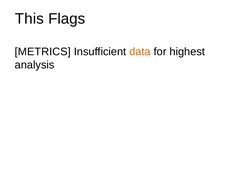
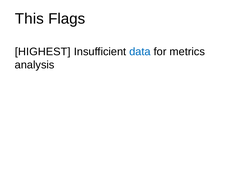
METRICS: METRICS -> HIGHEST (43, 52)
data colour: orange -> blue (140, 52)
highest: highest -> metrics (187, 52)
